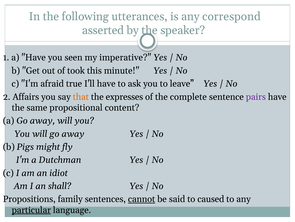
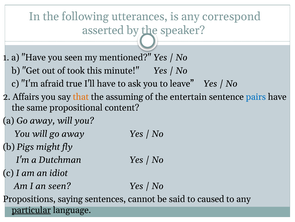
imperative: imperative -> mentioned (125, 57)
expresses: expresses -> assuming (124, 96)
complete: complete -> entertain (188, 96)
pairs colour: purple -> blue (256, 96)
an shall: shall -> seen (59, 185)
family: family -> saying (70, 199)
cannot underline: present -> none (142, 199)
